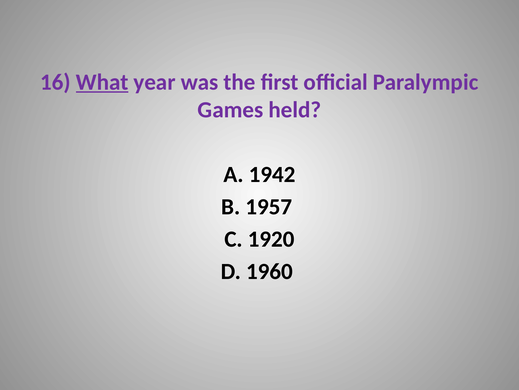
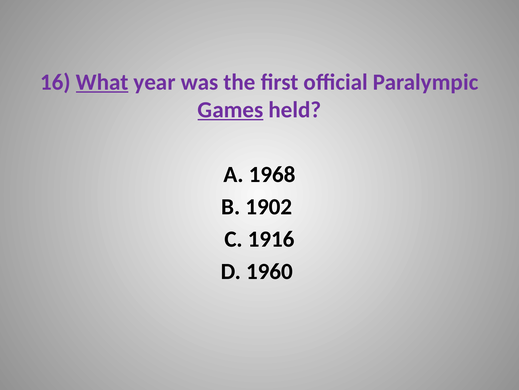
Games underline: none -> present (230, 110)
1942: 1942 -> 1968 (272, 174)
1957: 1957 -> 1902 (269, 206)
1920: 1920 -> 1916 (271, 239)
